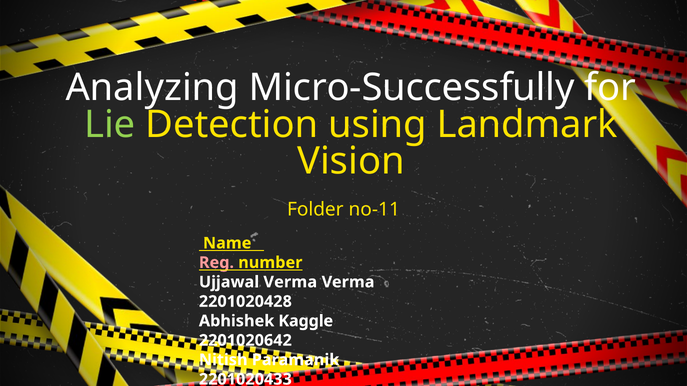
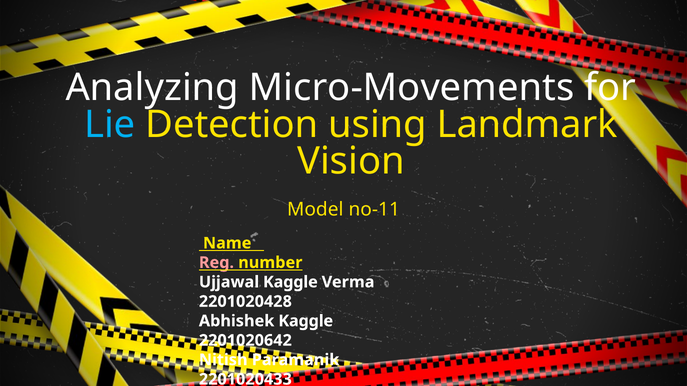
Micro-Successfully: Micro-Successfully -> Micro-Movements (412, 88)
Lie colour: light green -> light blue (110, 125)
Folder: Folder -> Model (315, 210)
Ujjawal Verma: Verma -> Kaggle (290, 282)
